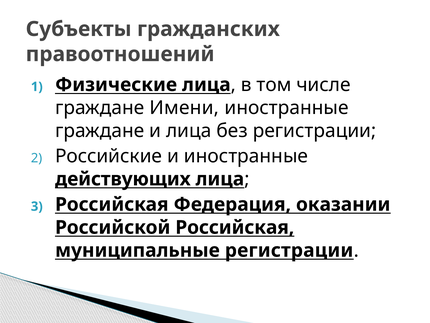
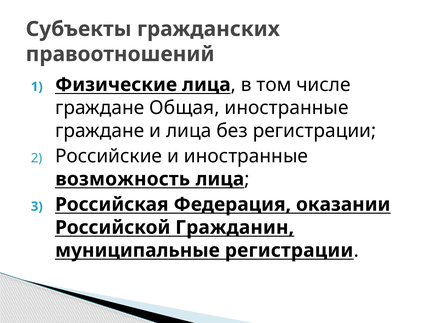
Имени: Имени -> Общая (184, 108)
действующих: действующих -> возможность (123, 179)
Российской Российская: Российская -> Гражданин (235, 227)
